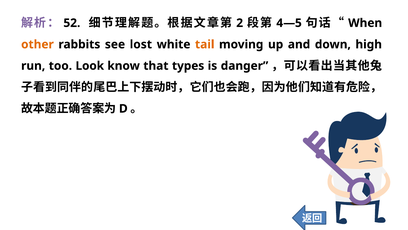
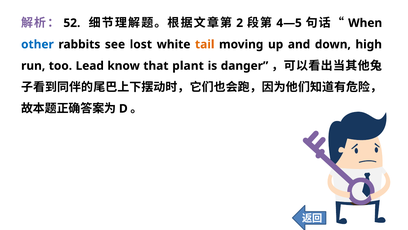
other colour: orange -> blue (37, 44)
Look: Look -> Lead (90, 66)
types: types -> plant (188, 66)
